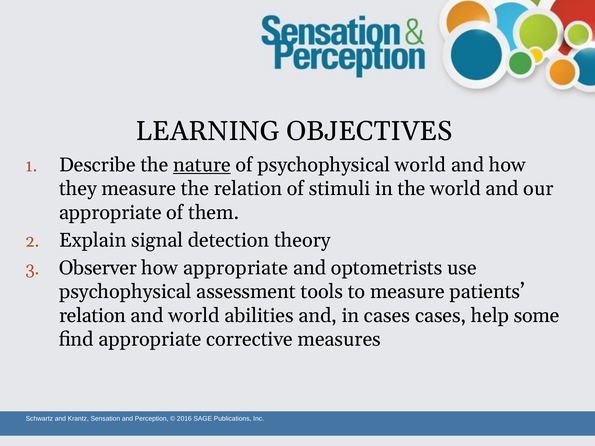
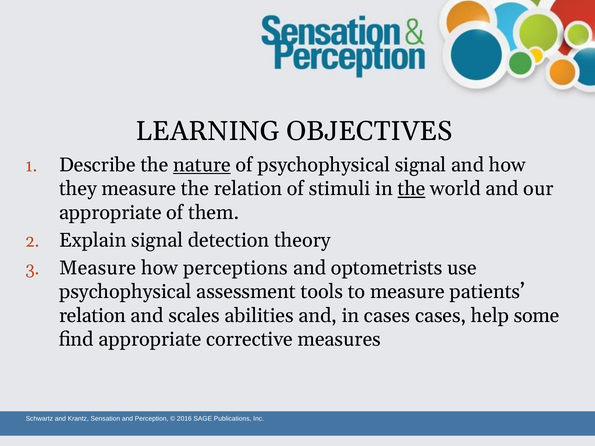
world: world -> signal (421, 165)
the underline: none -> present (412, 189)
Observer: Observer -> Measure (98, 268)
how appropriate: appropriate -> perceptions (236, 268)
and world: world -> scales (194, 316)
